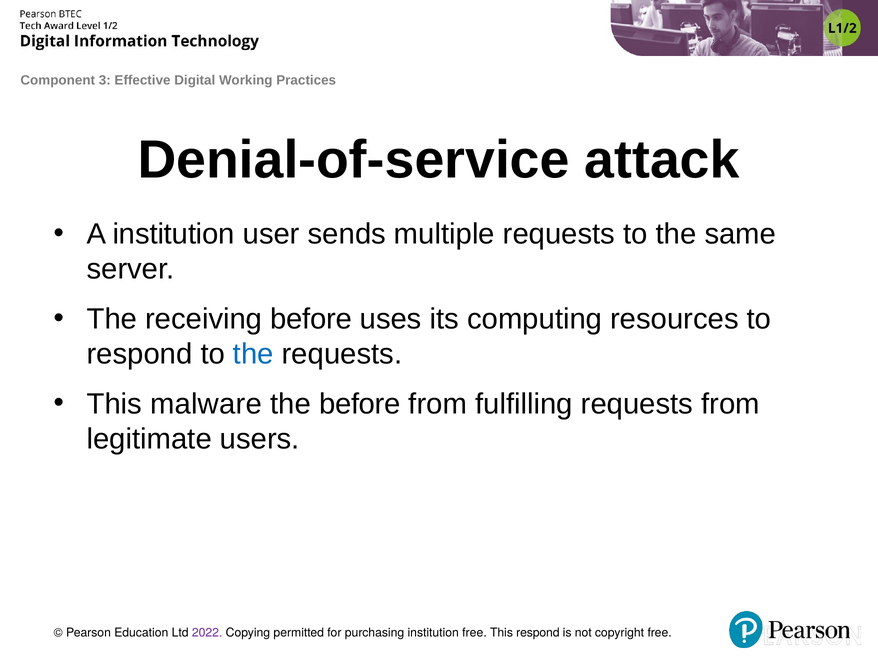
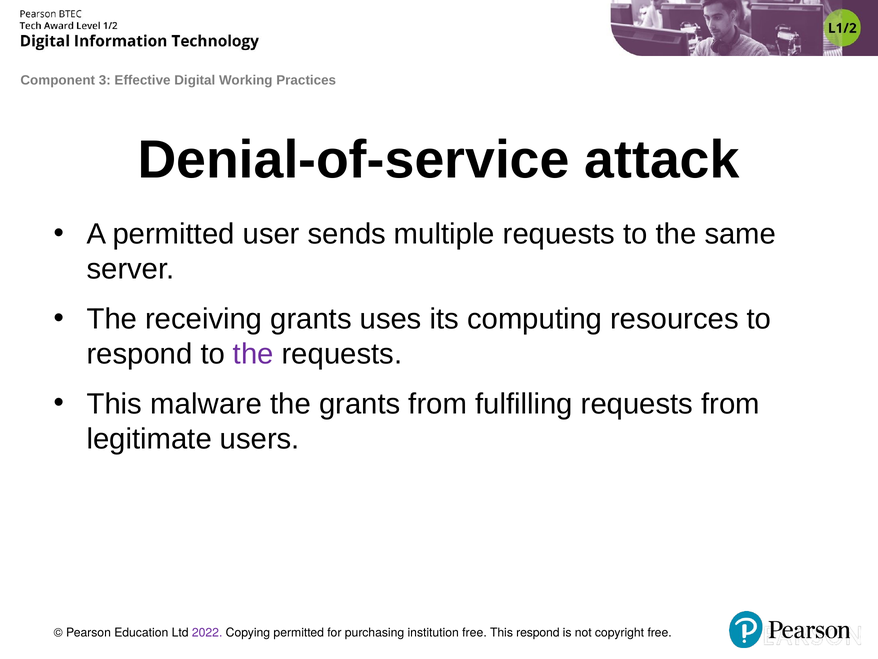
A institution: institution -> permitted (174, 234)
receiving before: before -> grants (311, 319)
the colour: blue -> purple (253, 354)
the before: before -> grants (360, 404)
